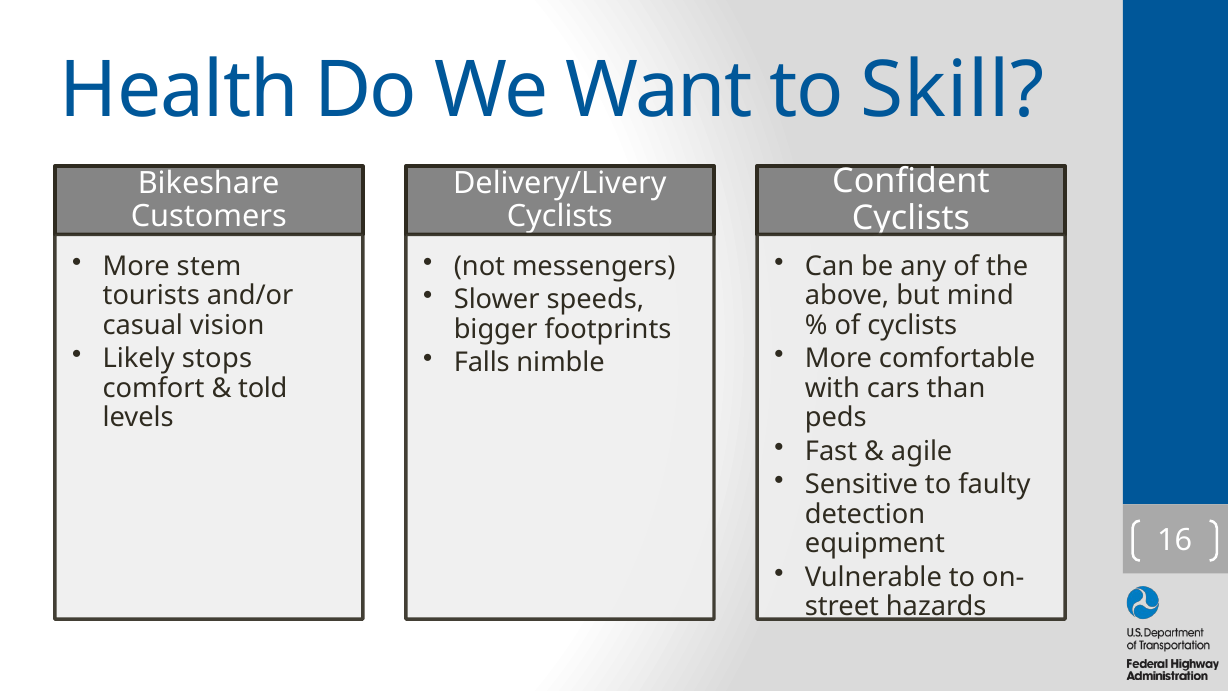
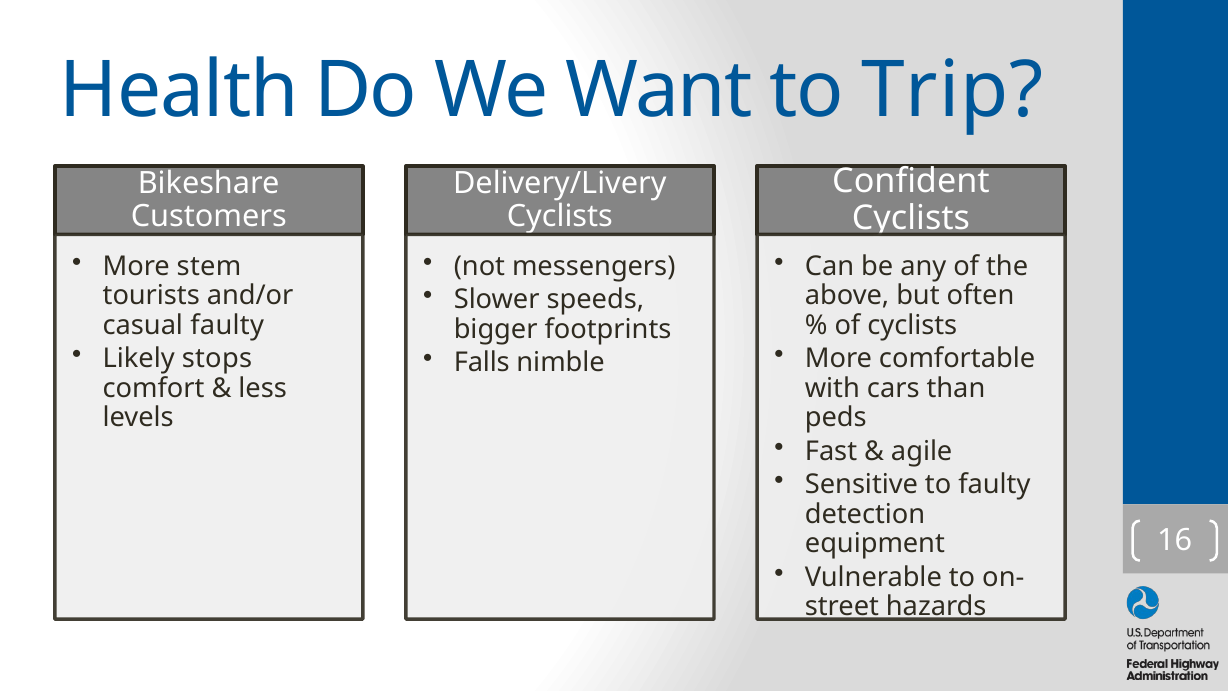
Skill: Skill -> Trip (952, 91)
mind: mind -> often (980, 296)
casual vision: vision -> faulty (227, 325)
told: told -> less (263, 388)
